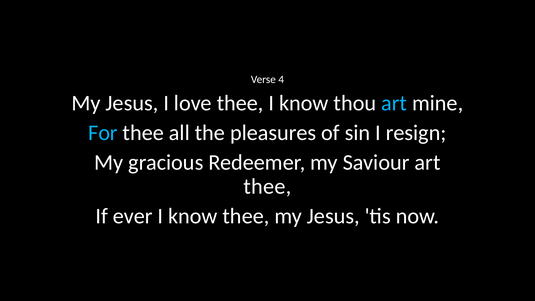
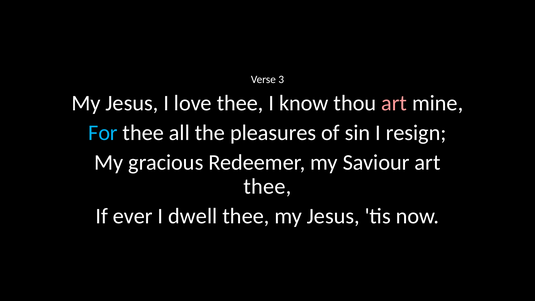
4: 4 -> 3 (281, 79)
art colour: light blue -> pink (394, 103)
ever I know: know -> dwell (193, 216)
